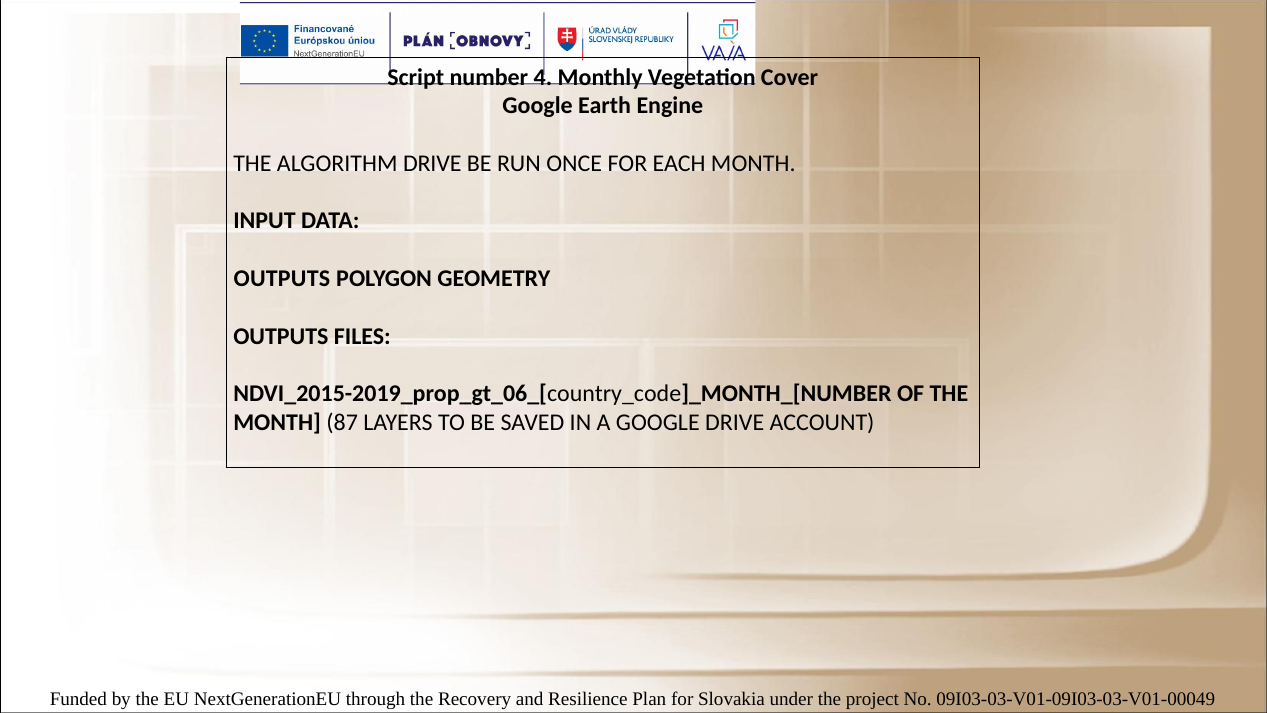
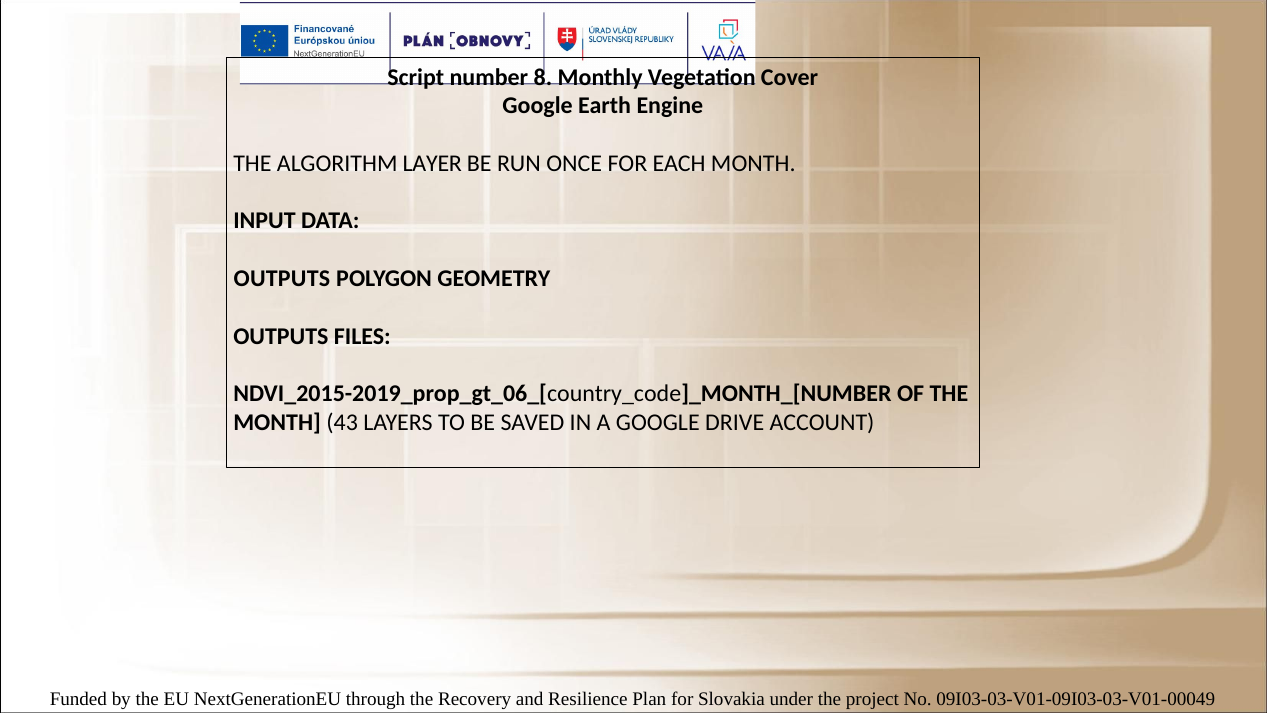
4: 4 -> 8 (543, 77)
ALGORITHM DRIVE: DRIVE -> LAYER (432, 163)
87: 87 -> 43 (342, 422)
